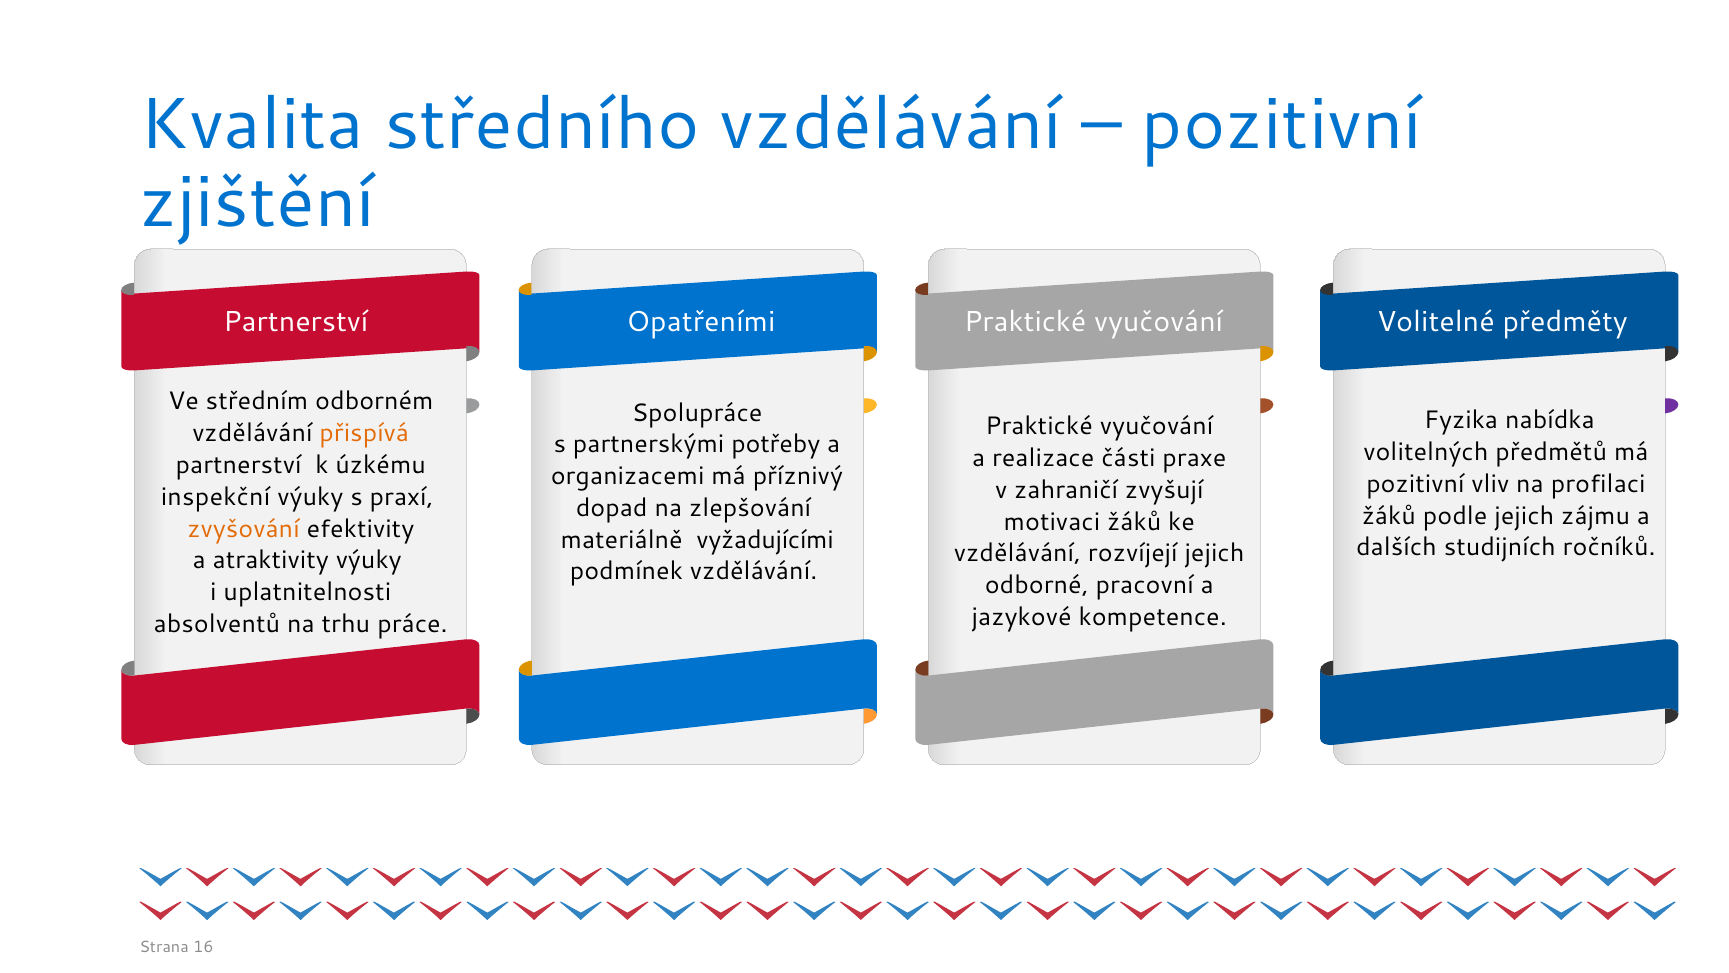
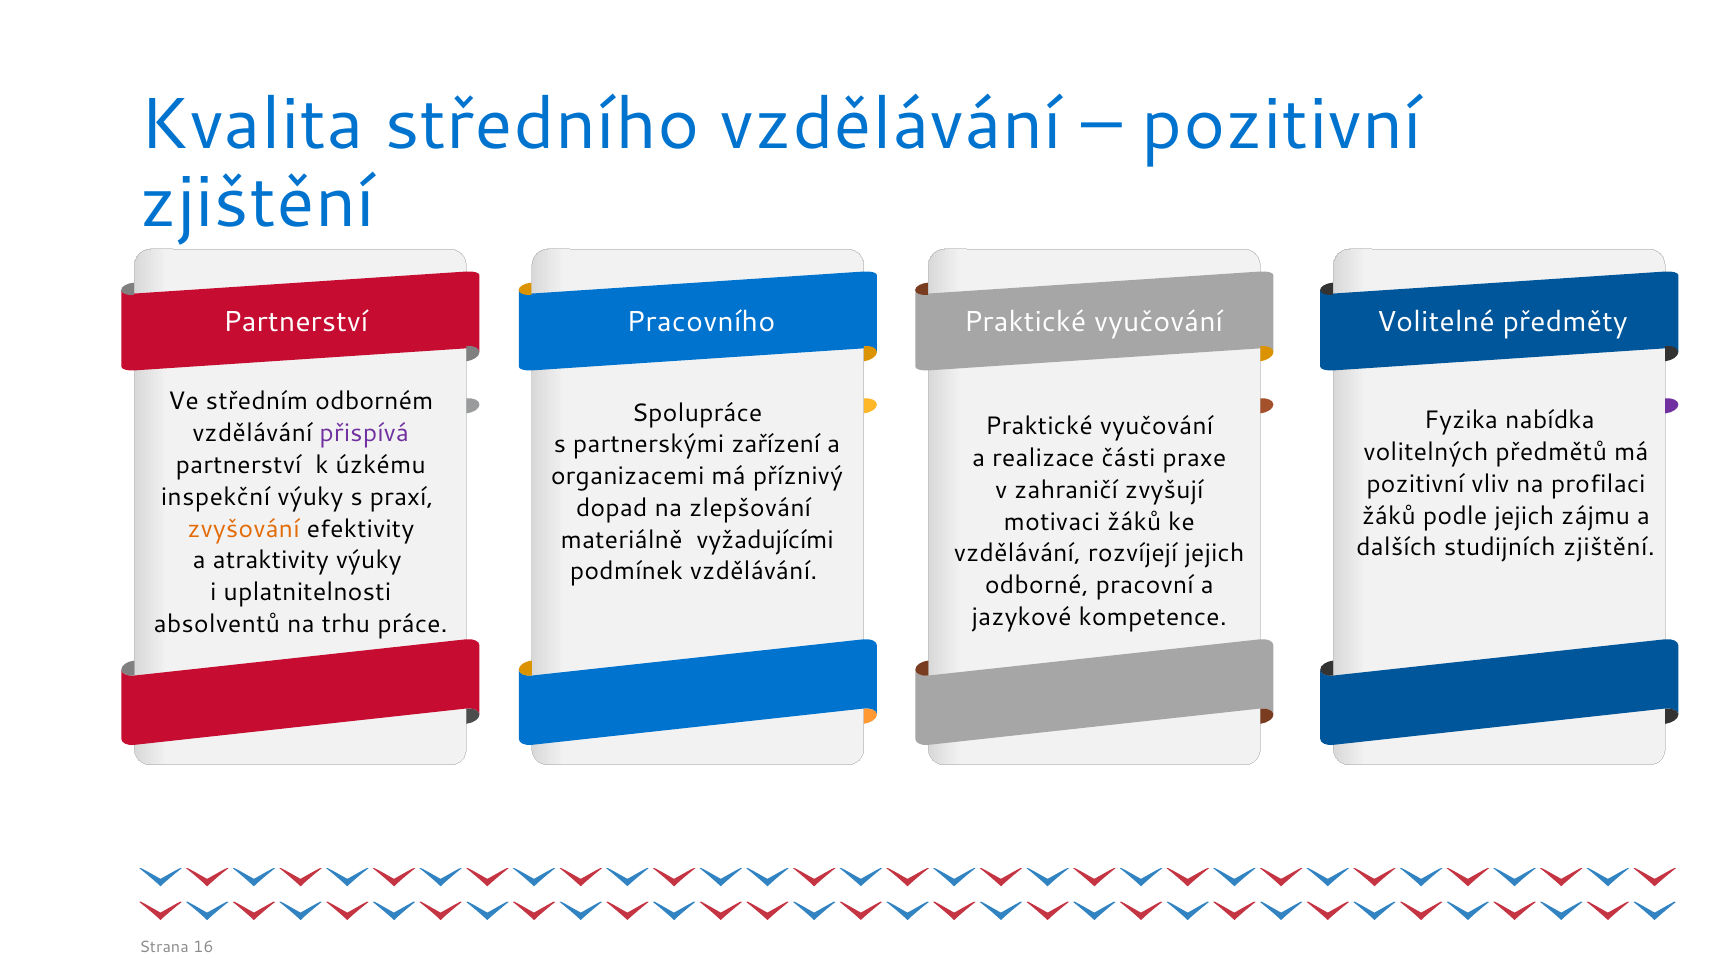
Opatřeními: Opatřeními -> Pracovního (701, 322)
přispívá colour: orange -> purple (364, 433)
potřeby: potřeby -> zařízení (776, 444)
studijních ročníků: ročníků -> zjištění (1609, 547)
